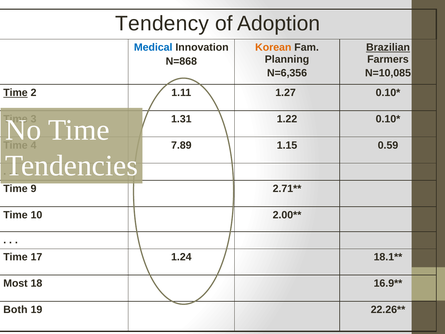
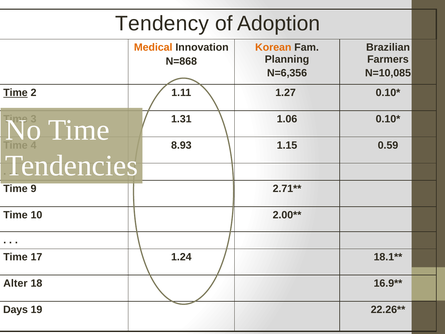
Medical colour: blue -> orange (153, 47)
Brazilian underline: present -> none (388, 47)
1.22: 1.22 -> 1.06 (287, 119)
7.89: 7.89 -> 8.93 (181, 145)
Most: Most -> Alter (15, 283)
Both: Both -> Days (16, 309)
